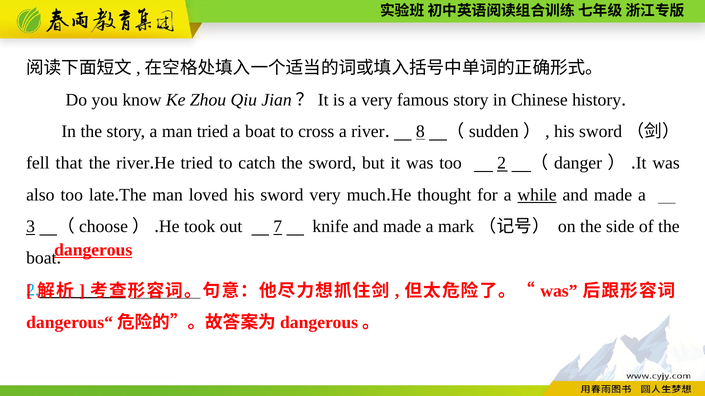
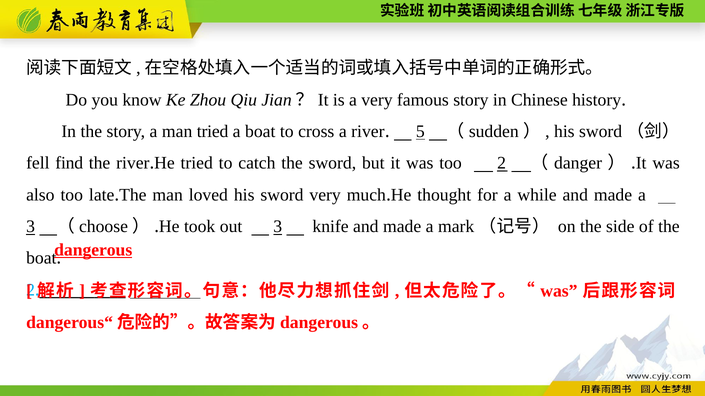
8: 8 -> 5 (420, 132)
that: that -> find (69, 163)
while underline: present -> none (537, 195)
out 7: 7 -> 3 (278, 227)
